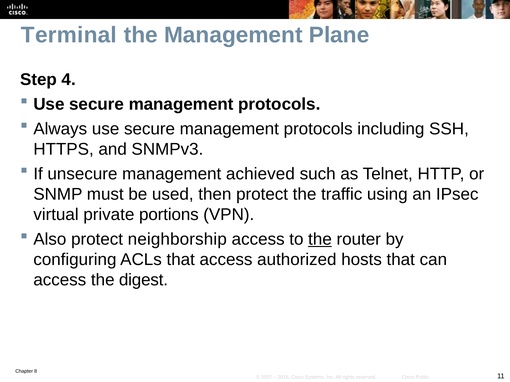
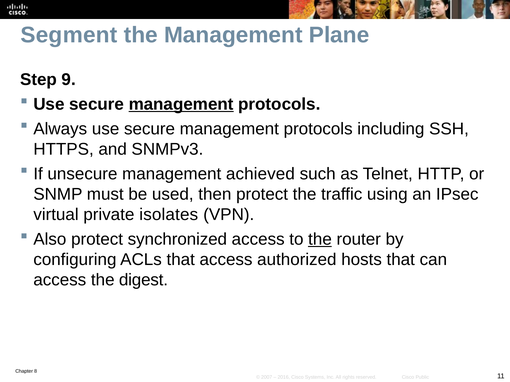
Terminal: Terminal -> Segment (69, 35)
4: 4 -> 9 (69, 80)
management underline: none -> present (181, 104)
portions: portions -> isolates (169, 215)
neighborship: neighborship -> synchronized (177, 240)
